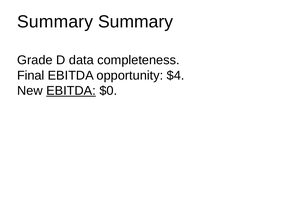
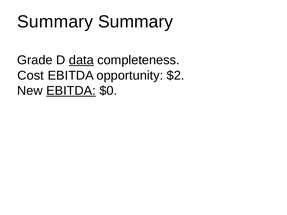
data underline: none -> present (81, 60)
Final: Final -> Cost (31, 75)
$4: $4 -> $2 (176, 75)
